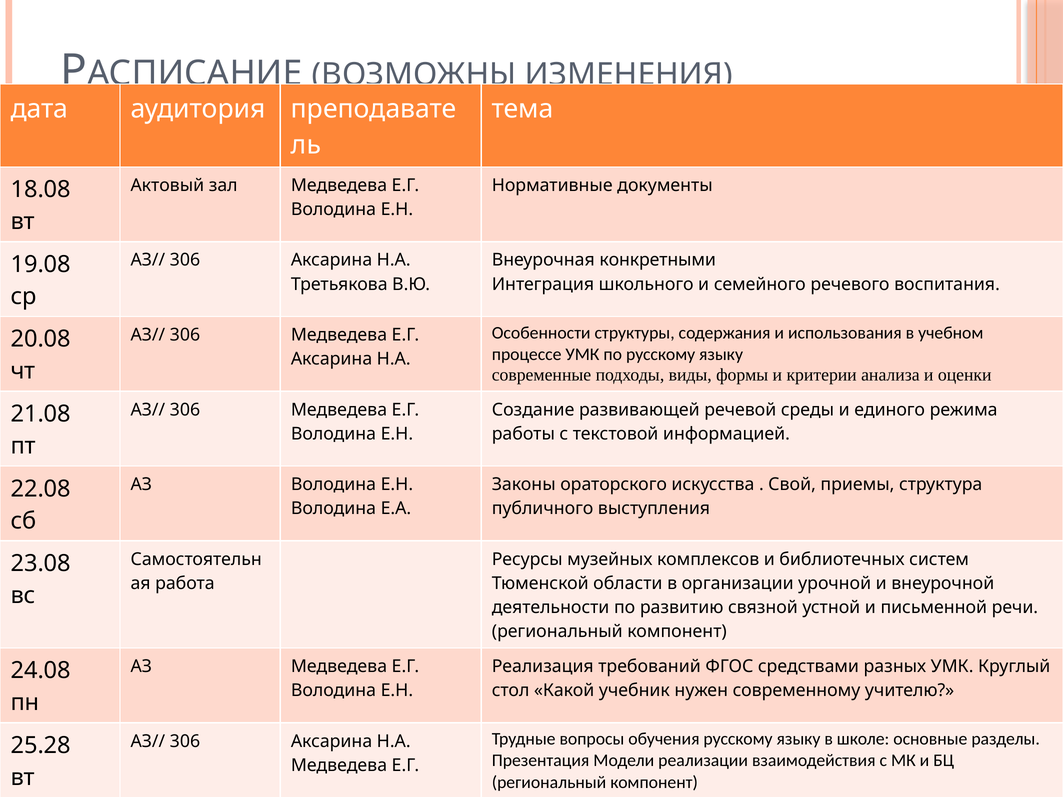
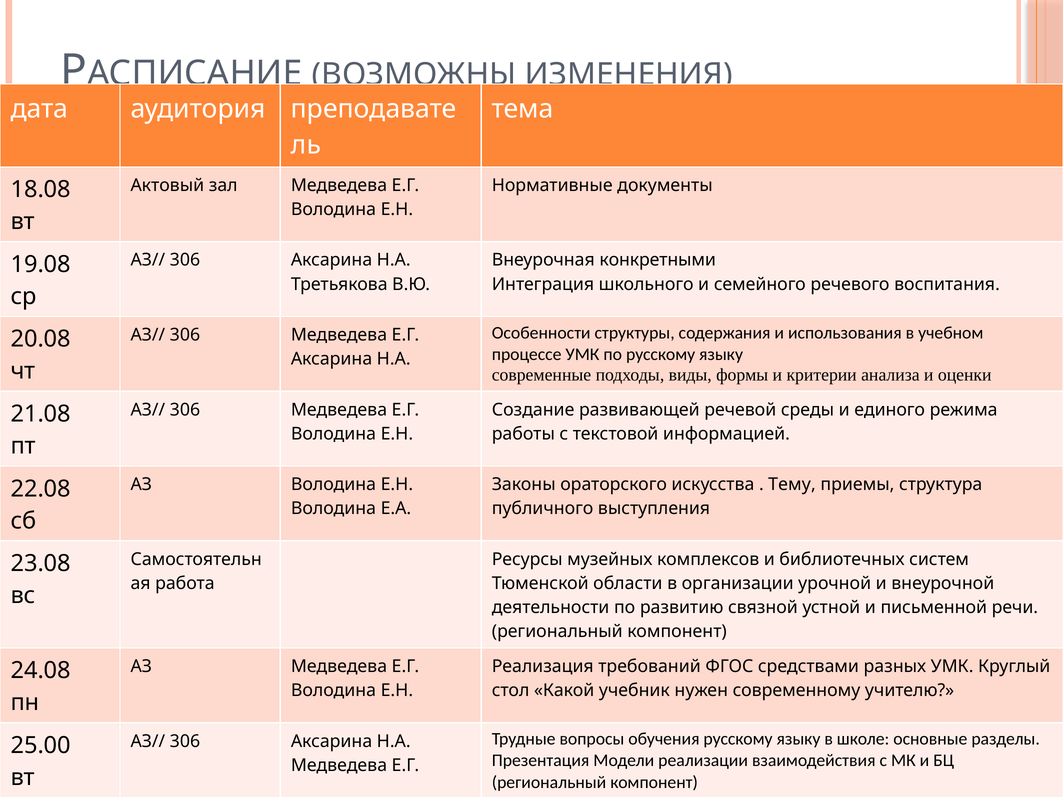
Свой: Свой -> Тему (792, 485)
25.28: 25.28 -> 25.00 (41, 746)
